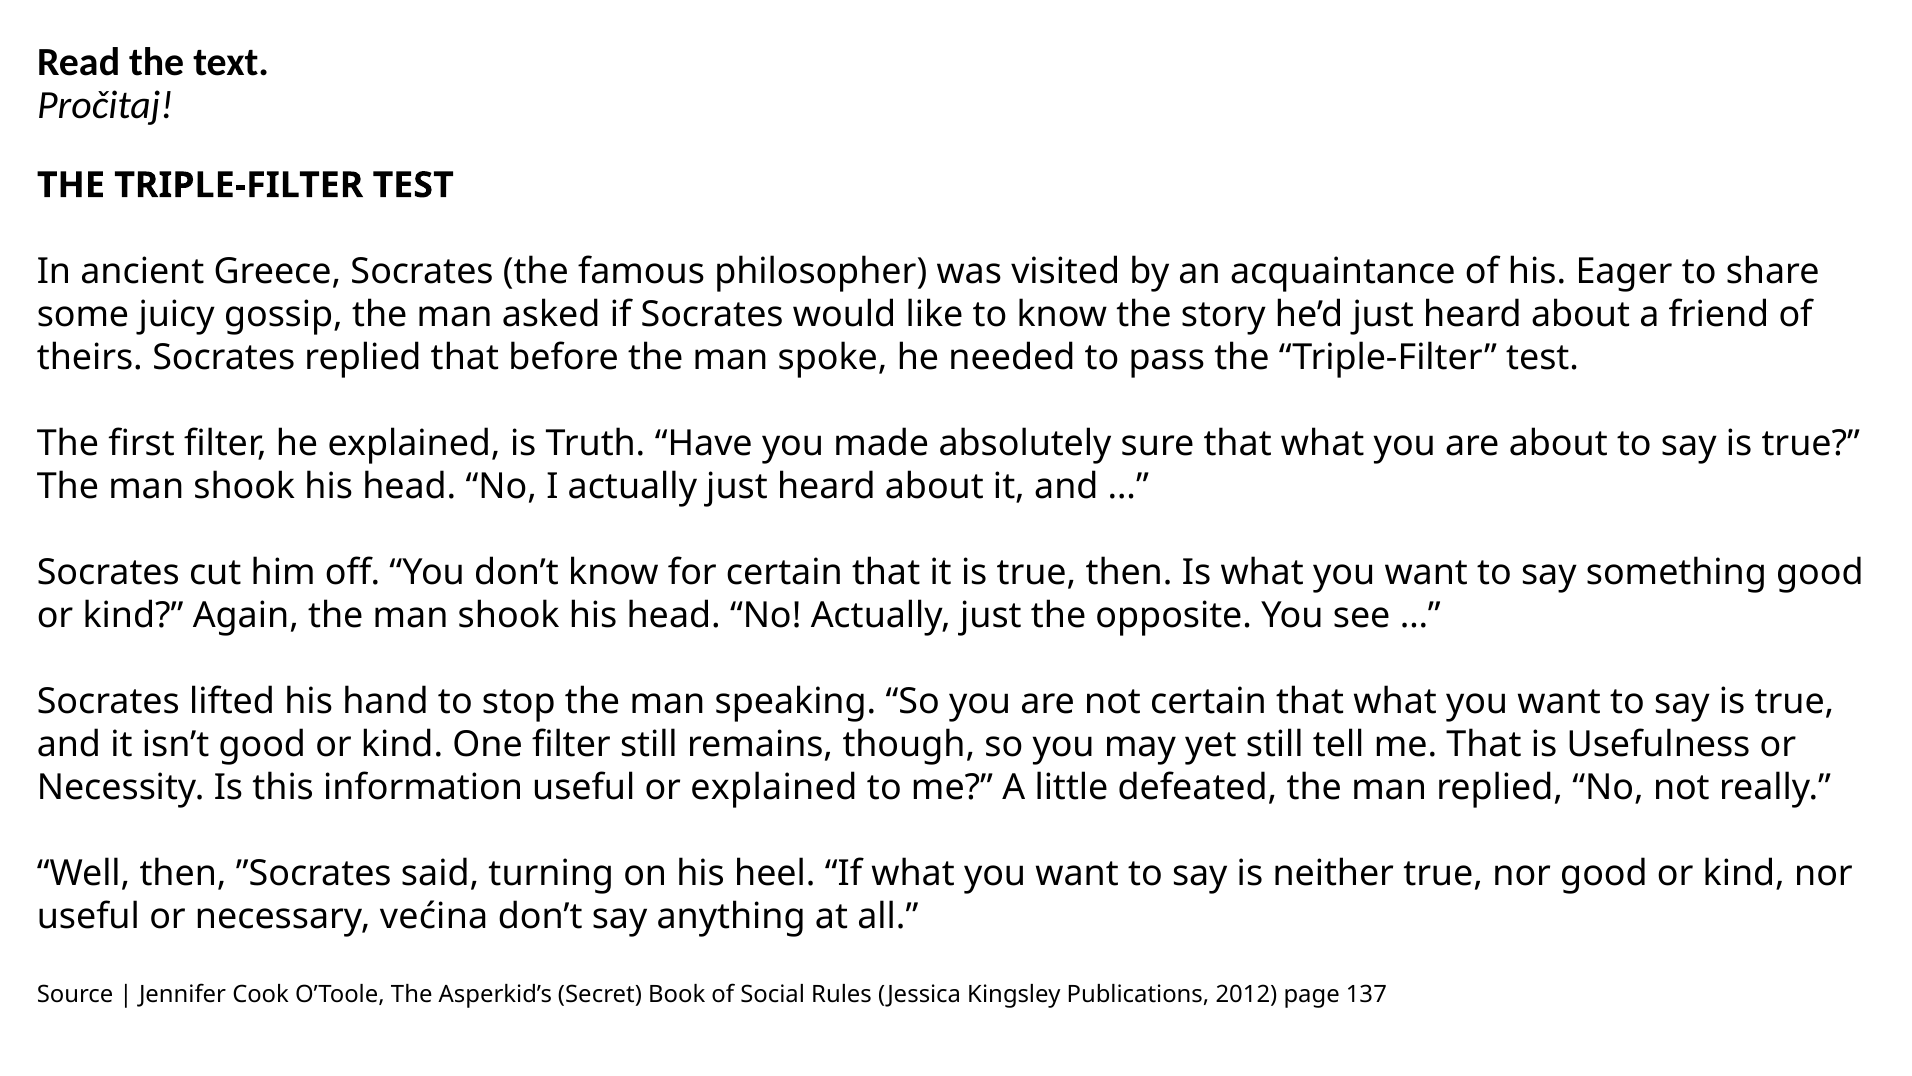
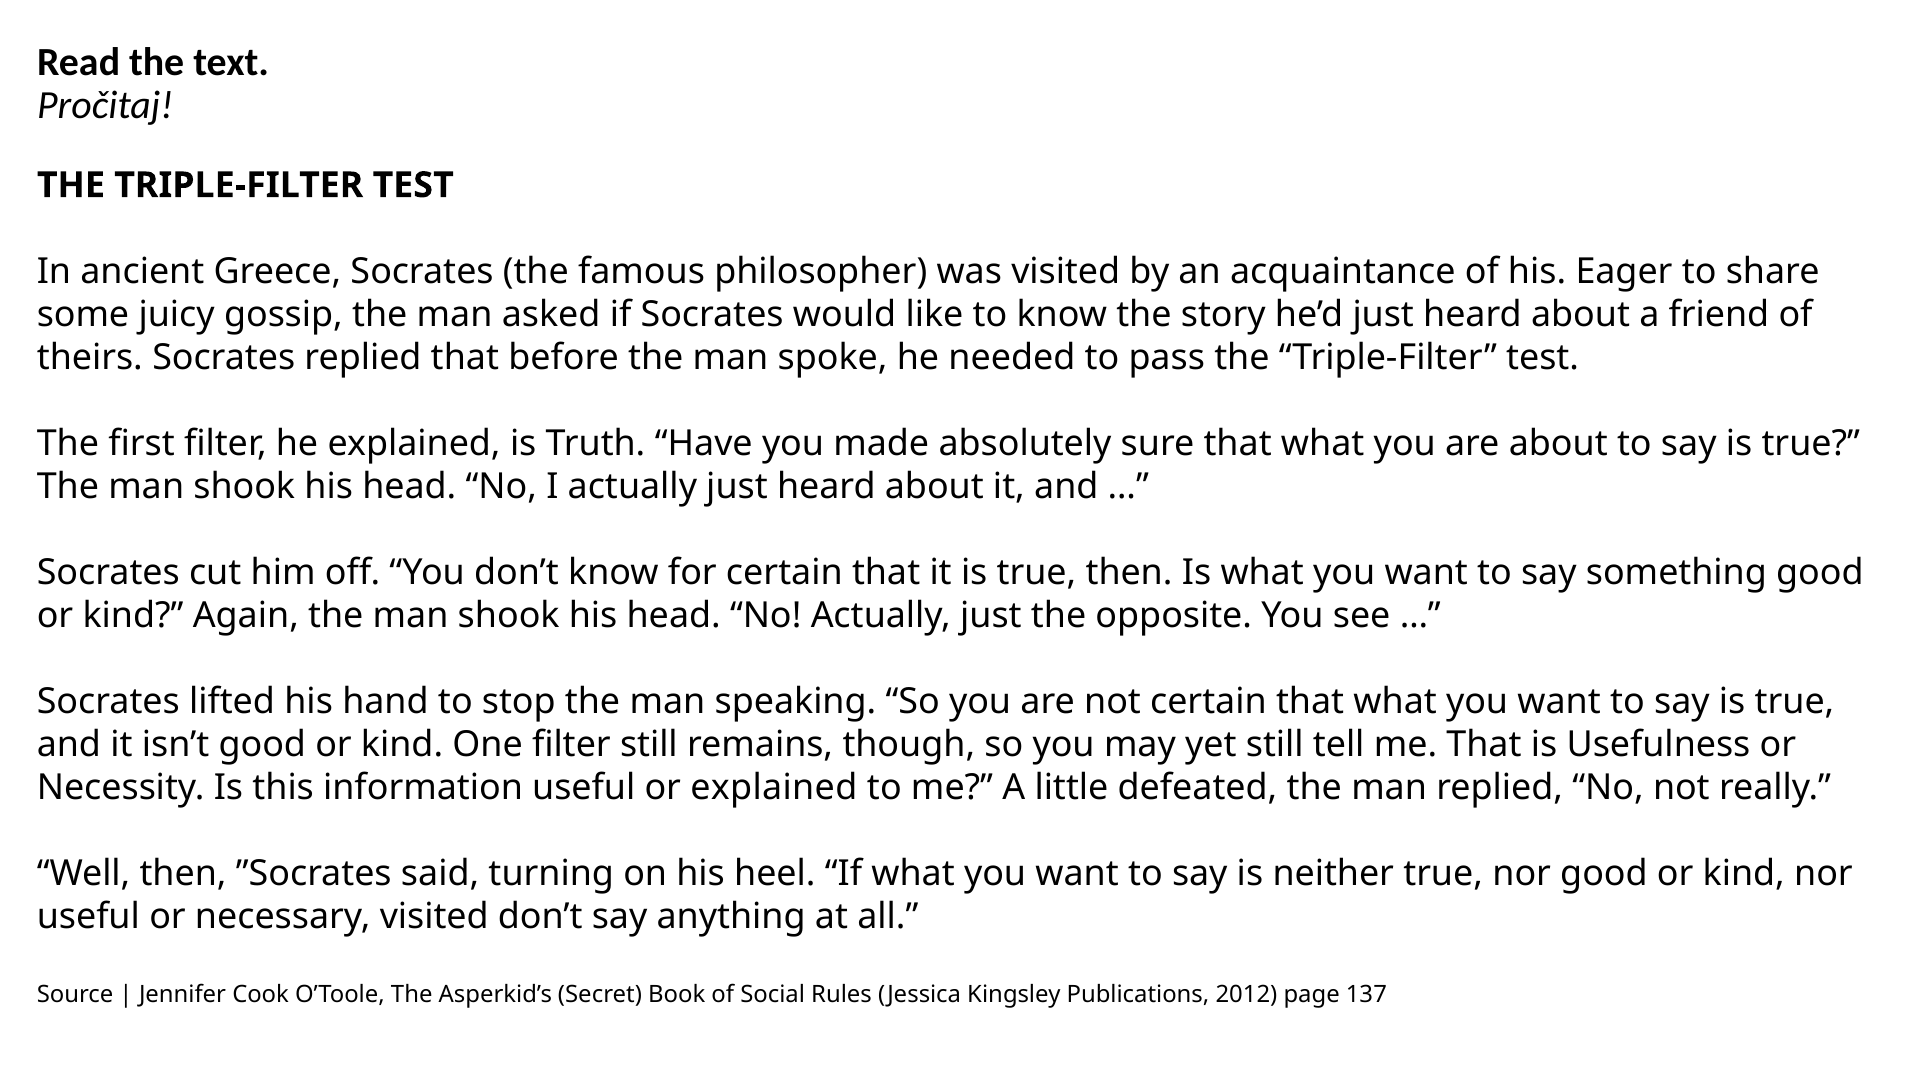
necessary većina: većina -> visited (434, 916)
